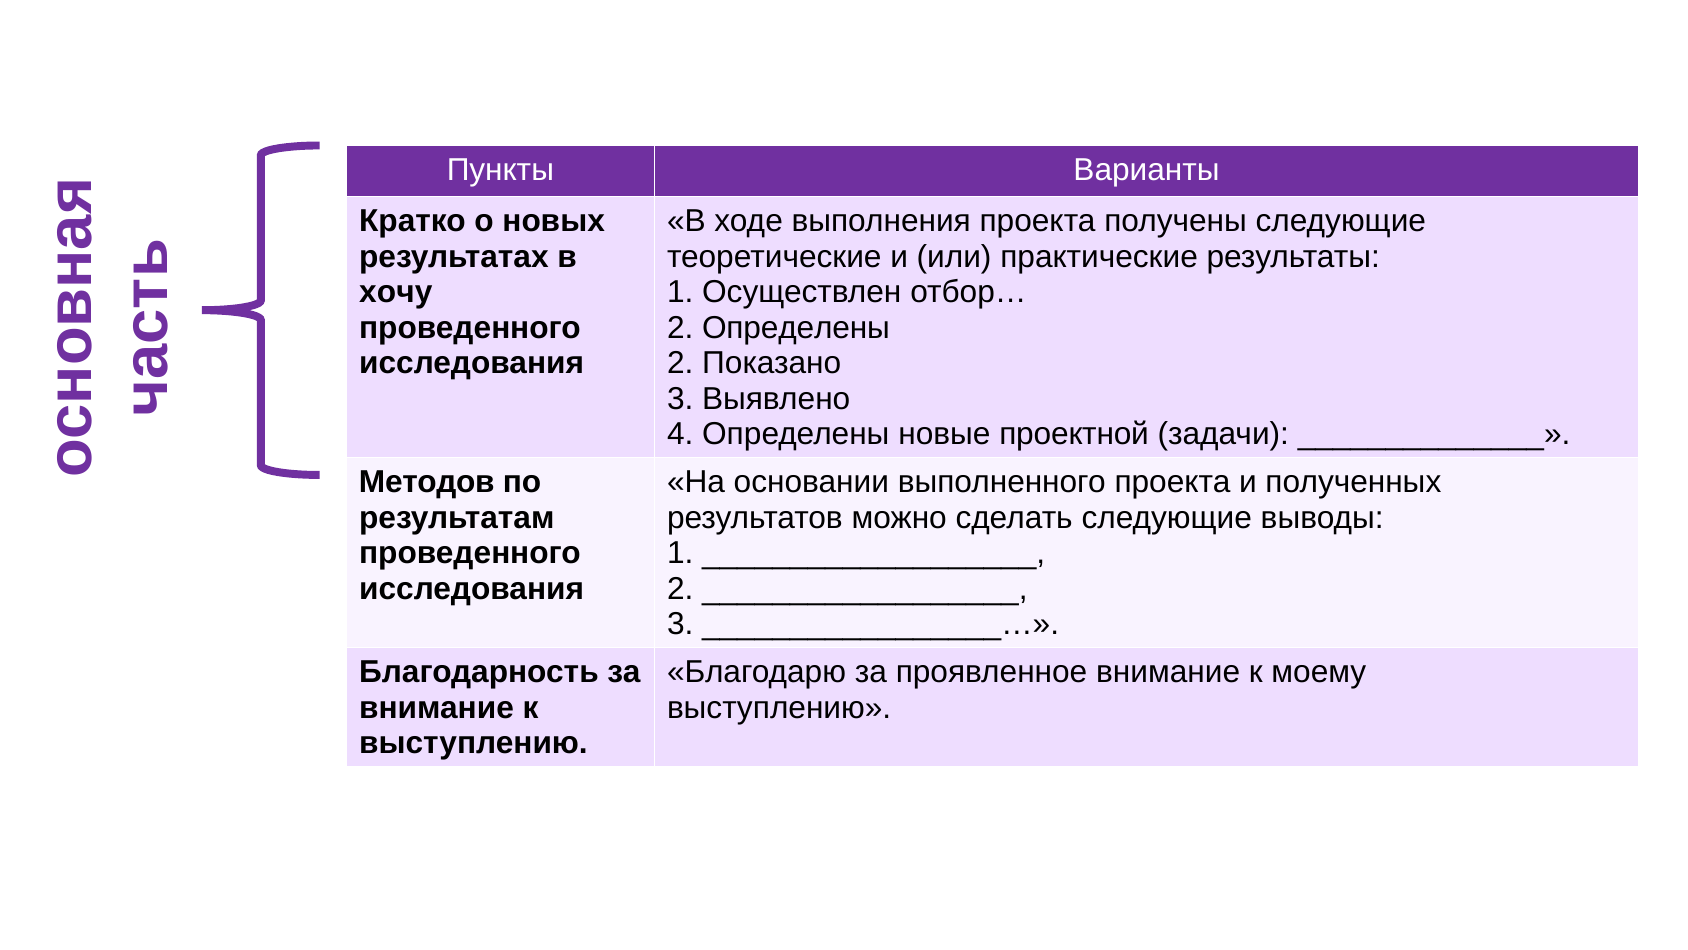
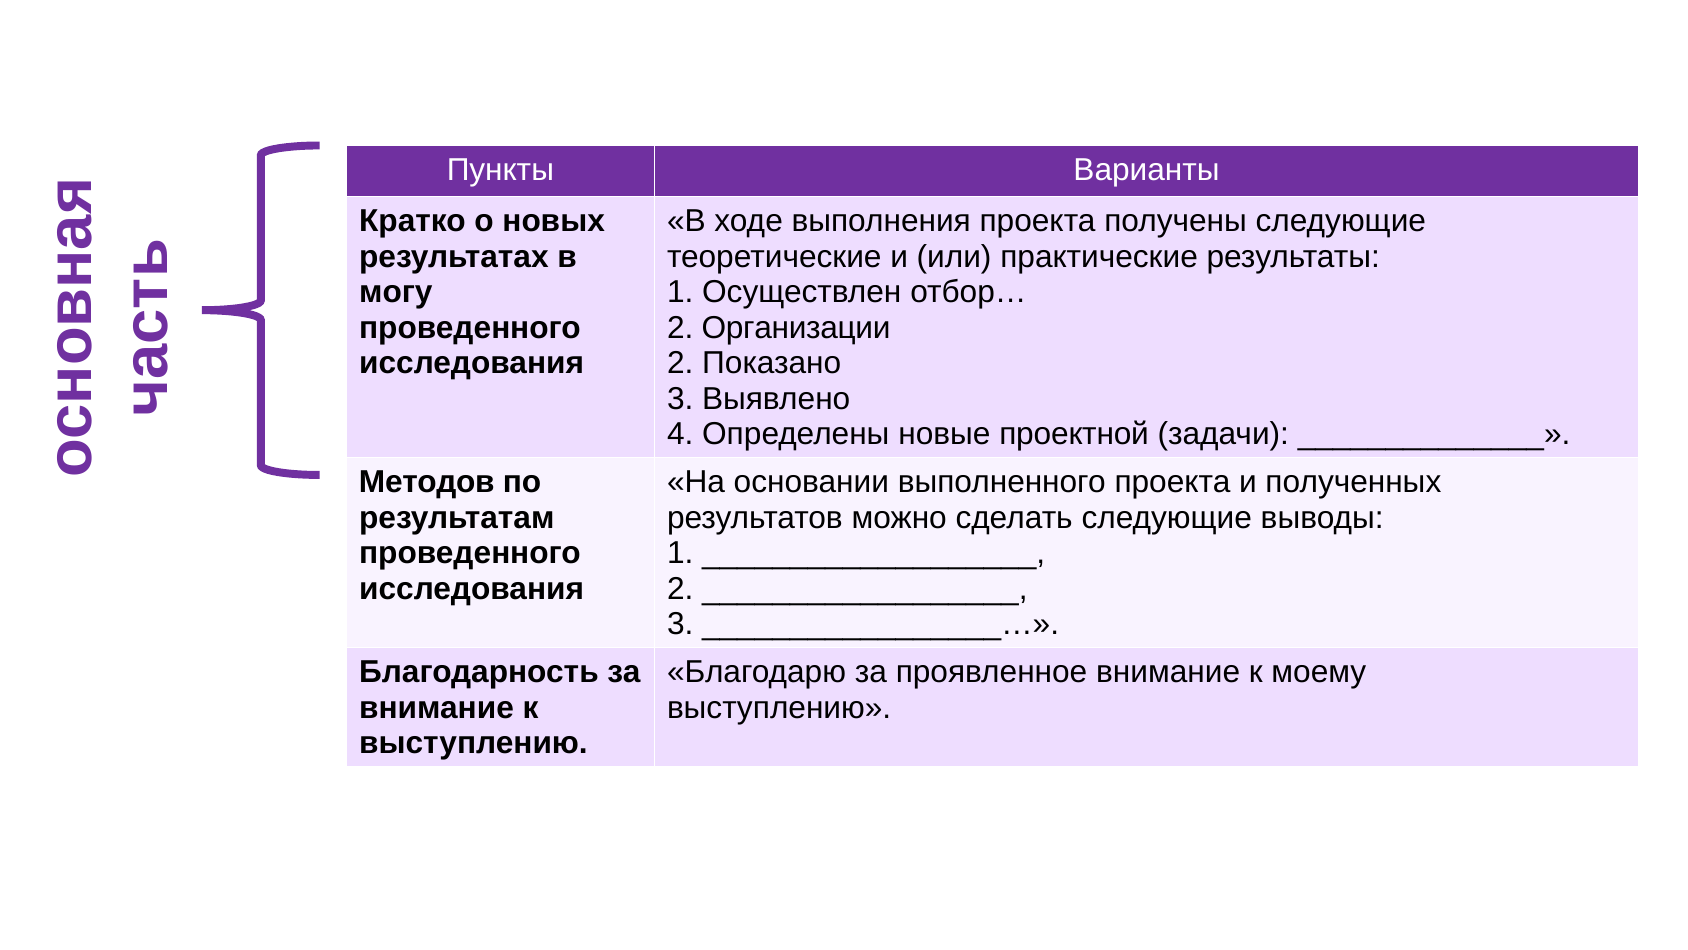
хочу: хочу -> могу (396, 292)
2 Определены: Определены -> Организации (796, 327)
